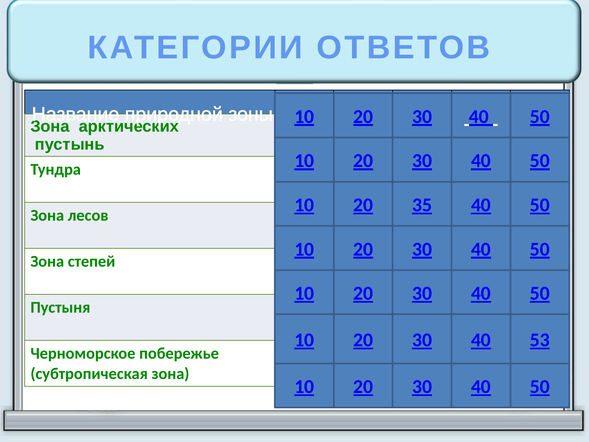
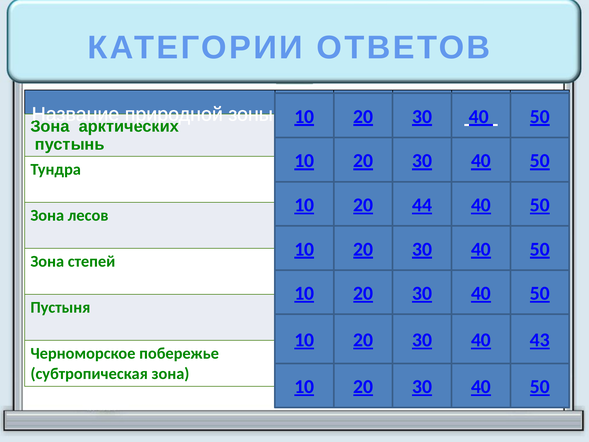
35: 35 -> 44 (422, 205)
53: 53 -> 43 (540, 340)
